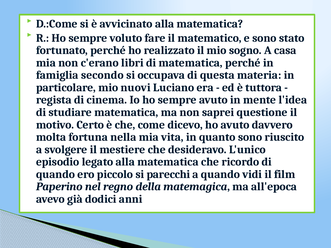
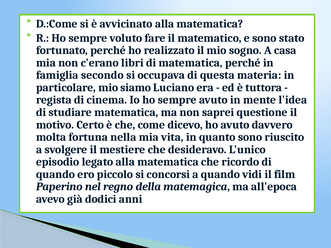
nuovi: nuovi -> siamo (136, 88)
parecchi: parecchi -> concorsi (168, 174)
